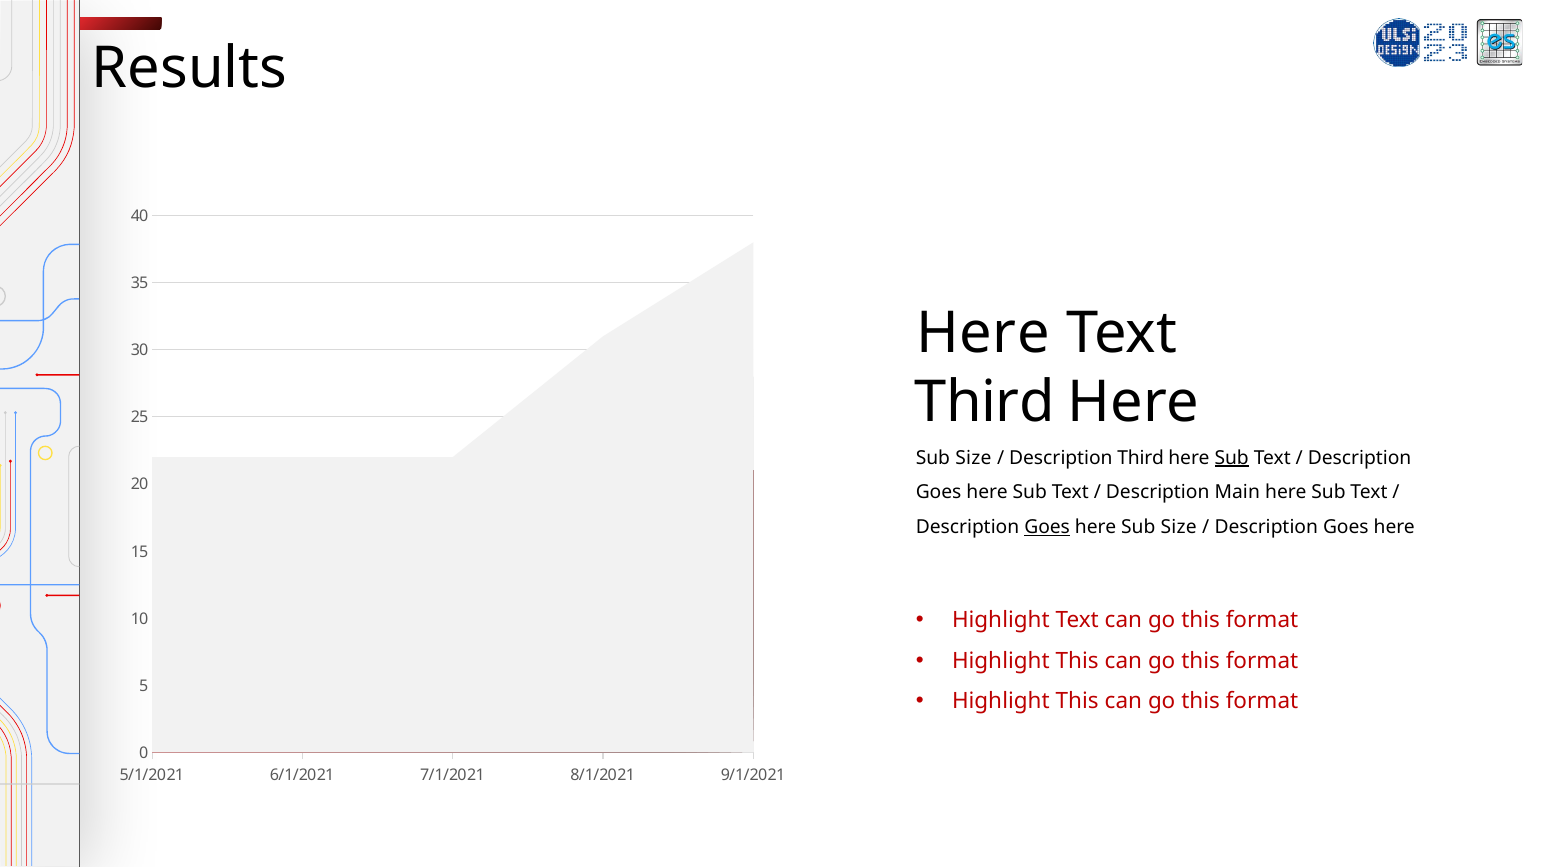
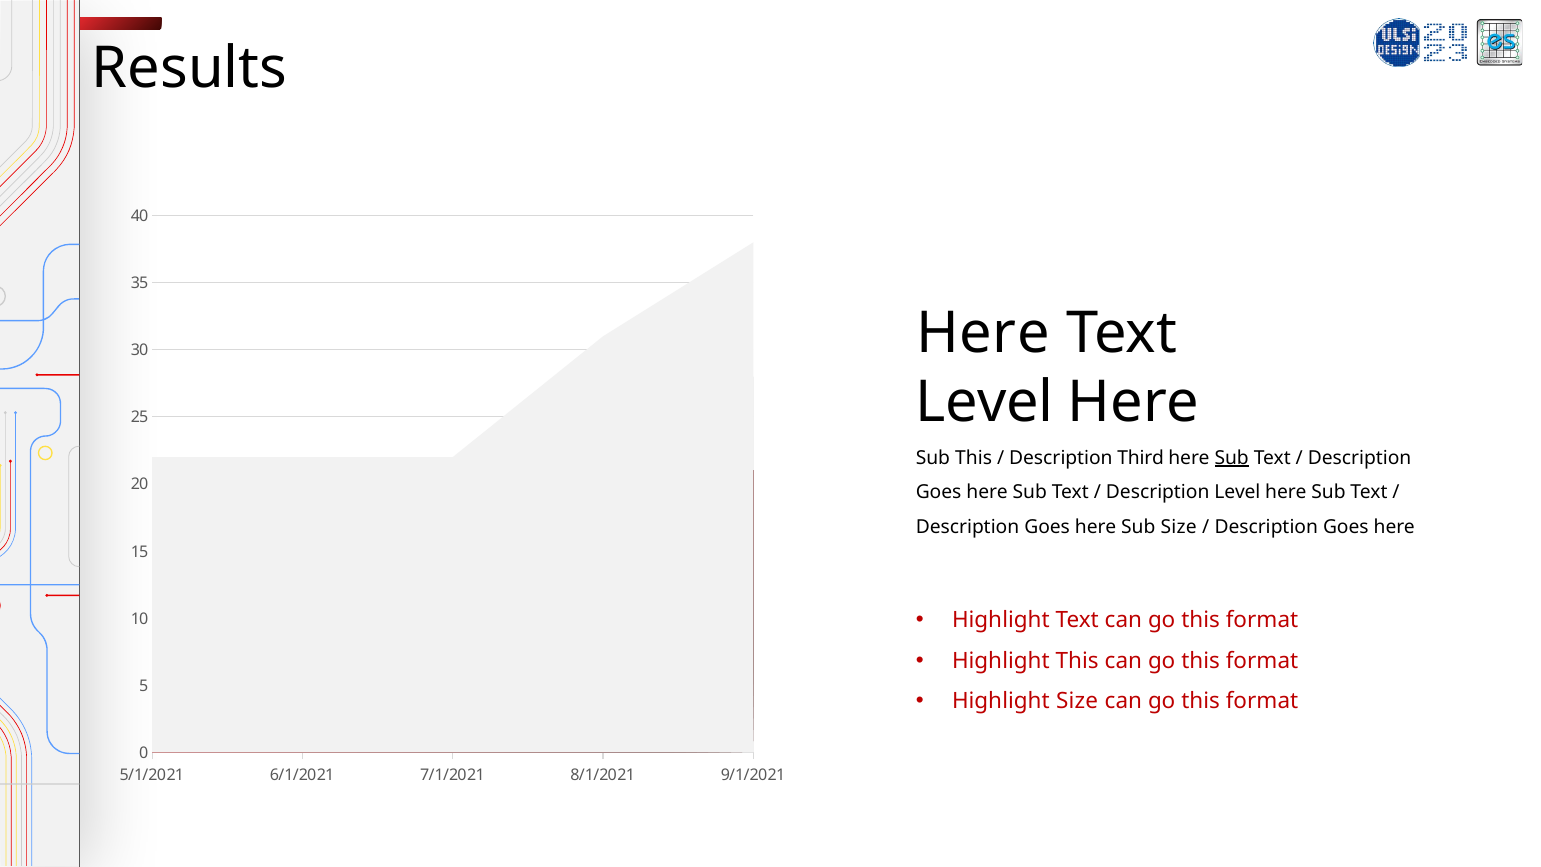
Third: Third -> Level (985, 403)
Size: Size -> This (974, 458)
Description Main: Main -> Level (1237, 492)
Goes underline: present -> none (1047, 527)
This: This -> Size (1077, 701)
